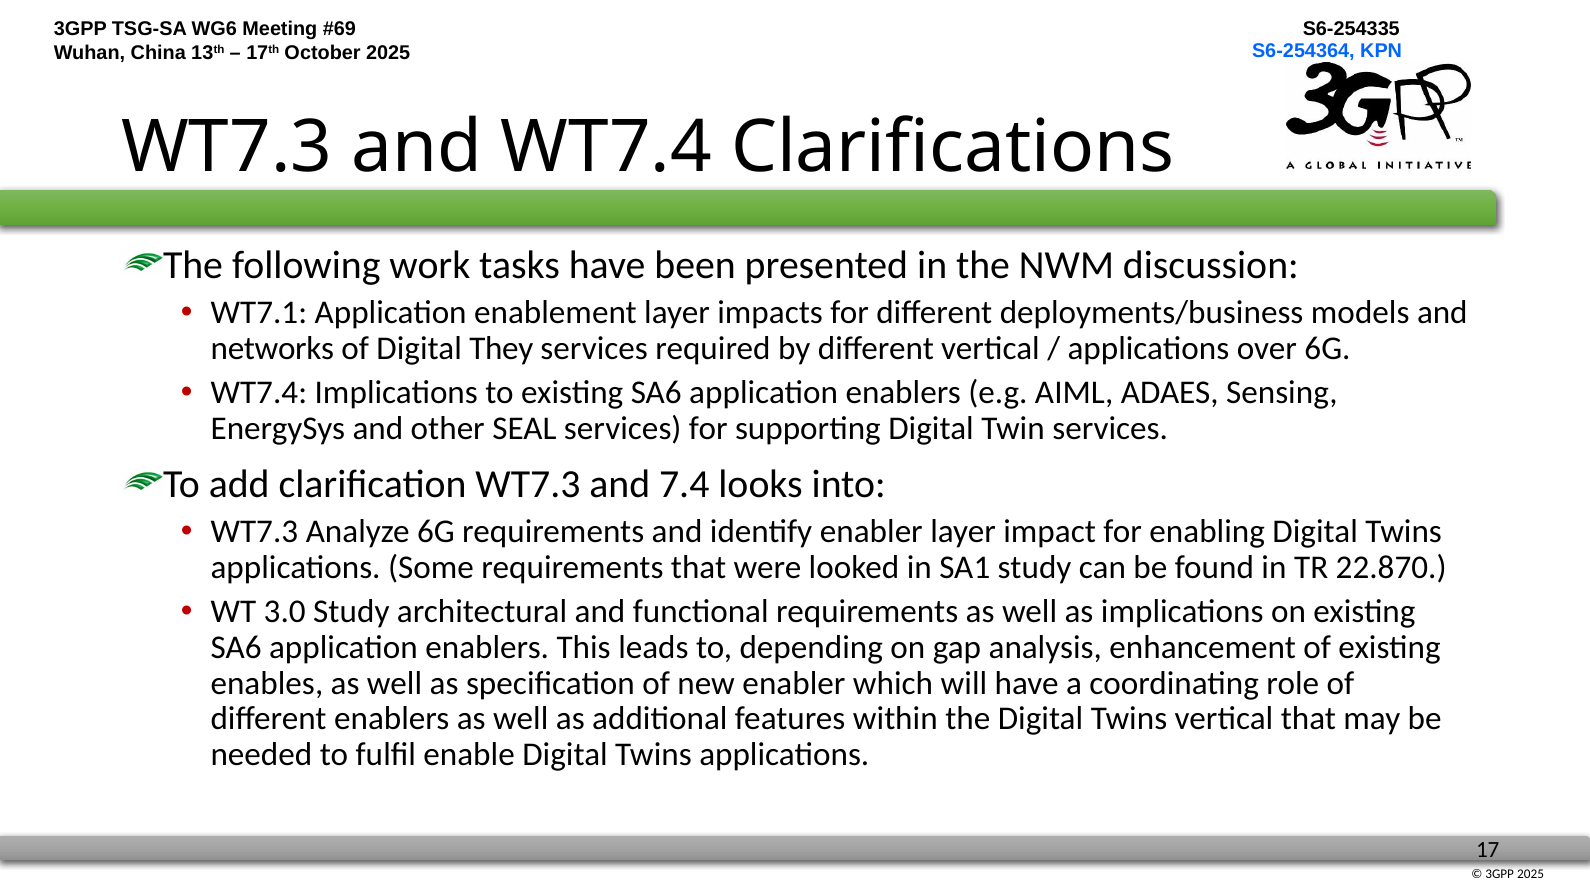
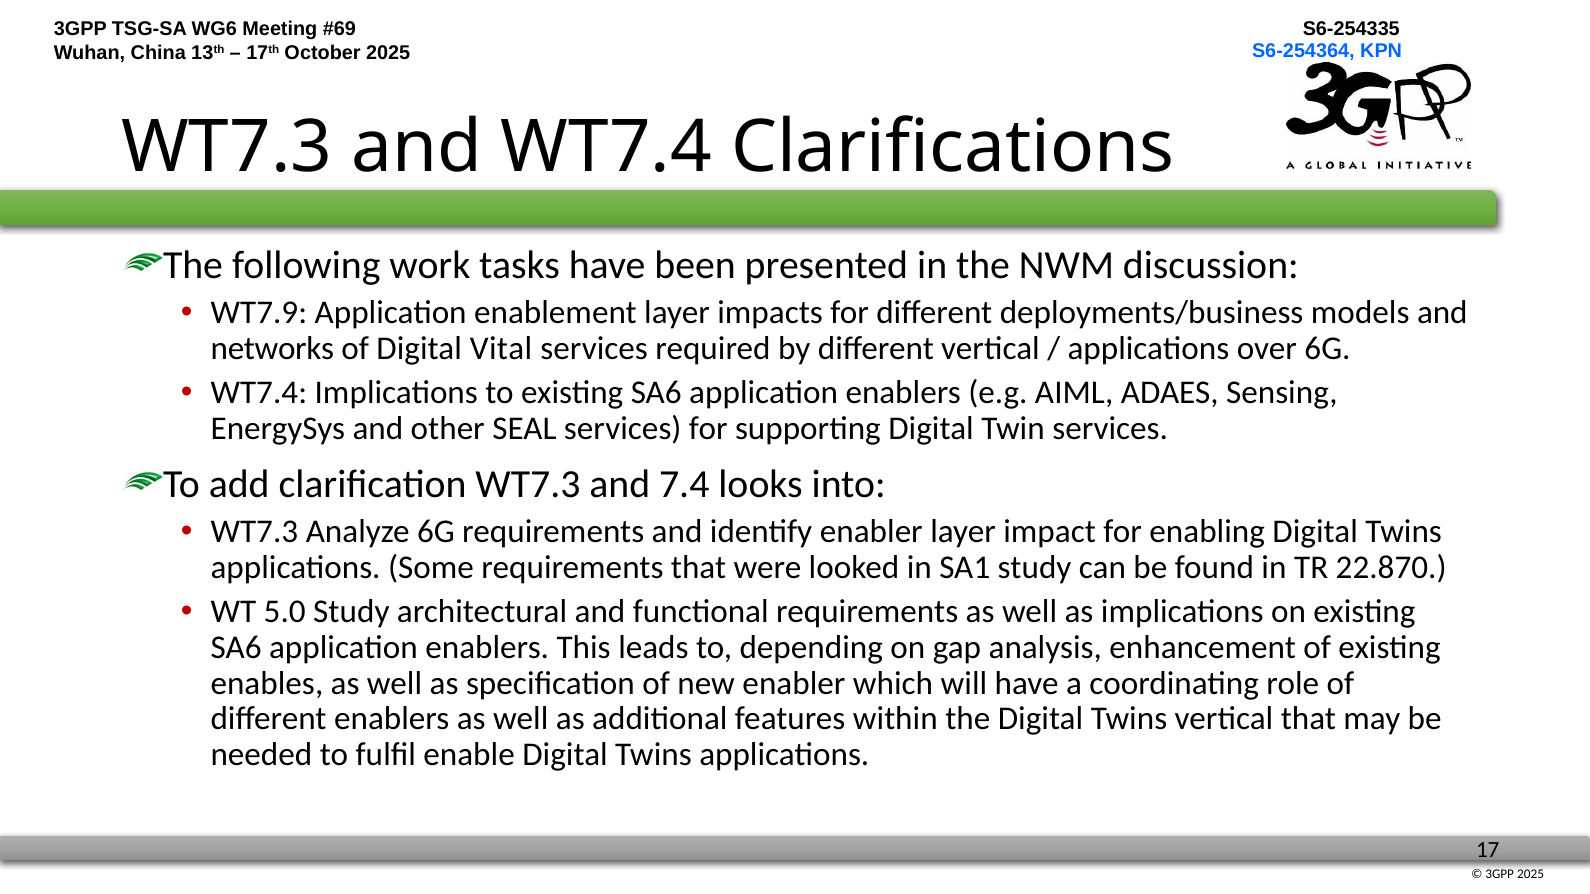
WT7.1: WT7.1 -> WT7.9 (259, 313)
They: They -> Vital (501, 349)
3.0: 3.0 -> 5.0 (285, 612)
